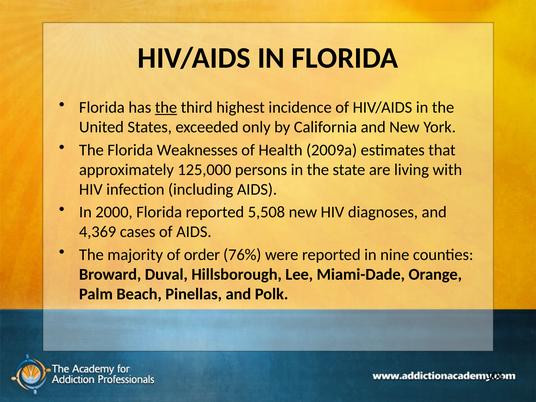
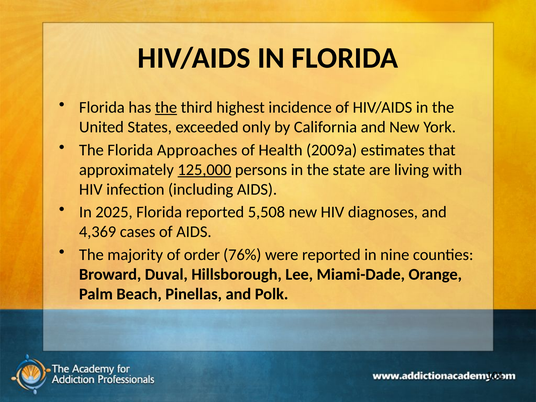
Weaknesses: Weaknesses -> Approaches (197, 150)
125,000 underline: none -> present (204, 170)
2000: 2000 -> 2025 (114, 212)
